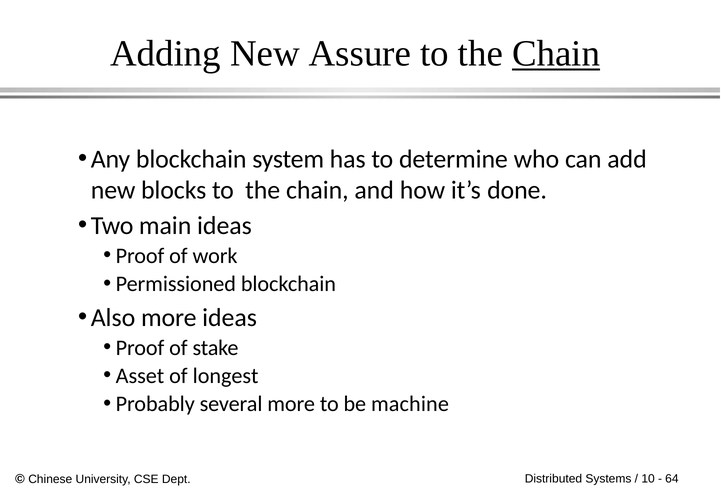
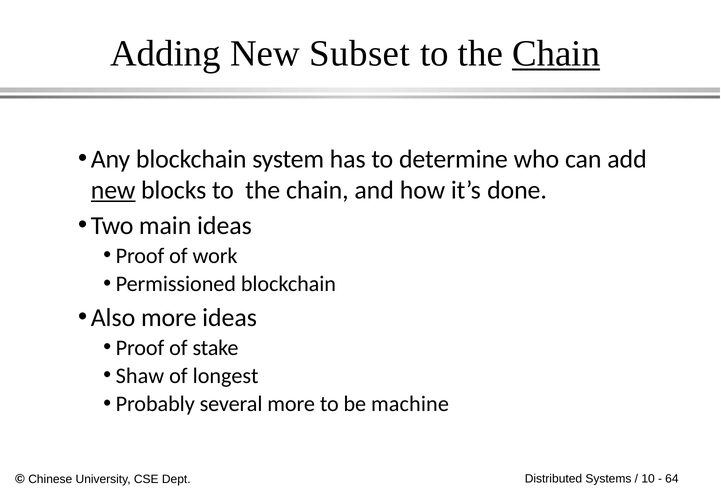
Assure: Assure -> Subset (360, 54)
new underline: none -> present (113, 190)
Asset: Asset -> Shaw (140, 376)
